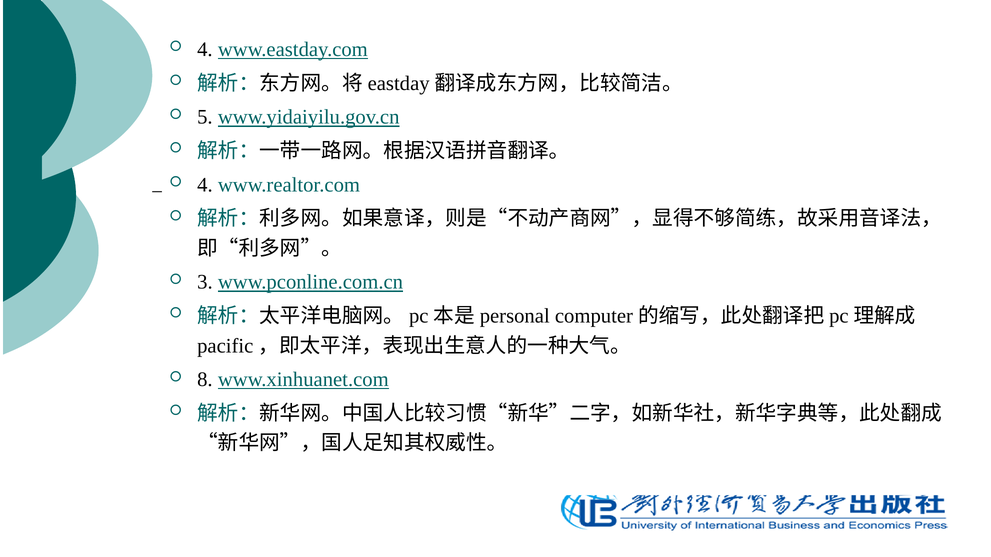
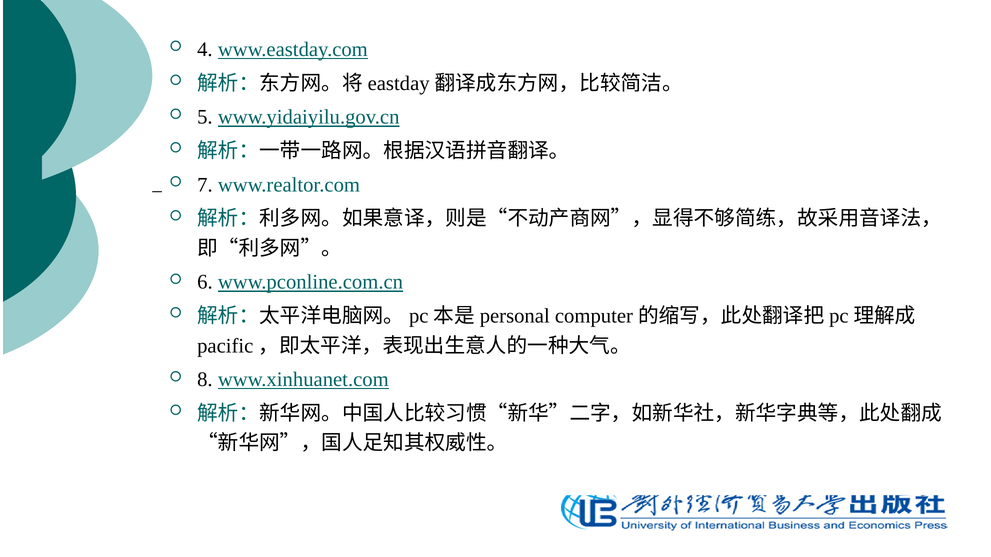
4: 4 -> 7 (205, 185)
3: 3 -> 6 (205, 282)
